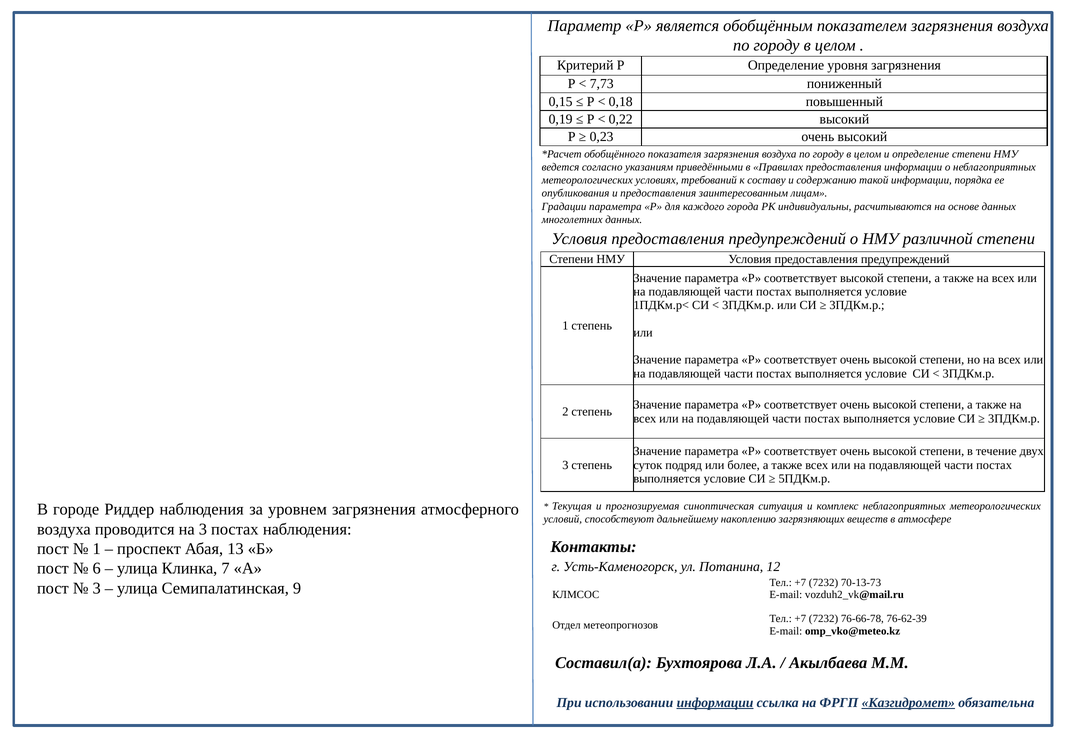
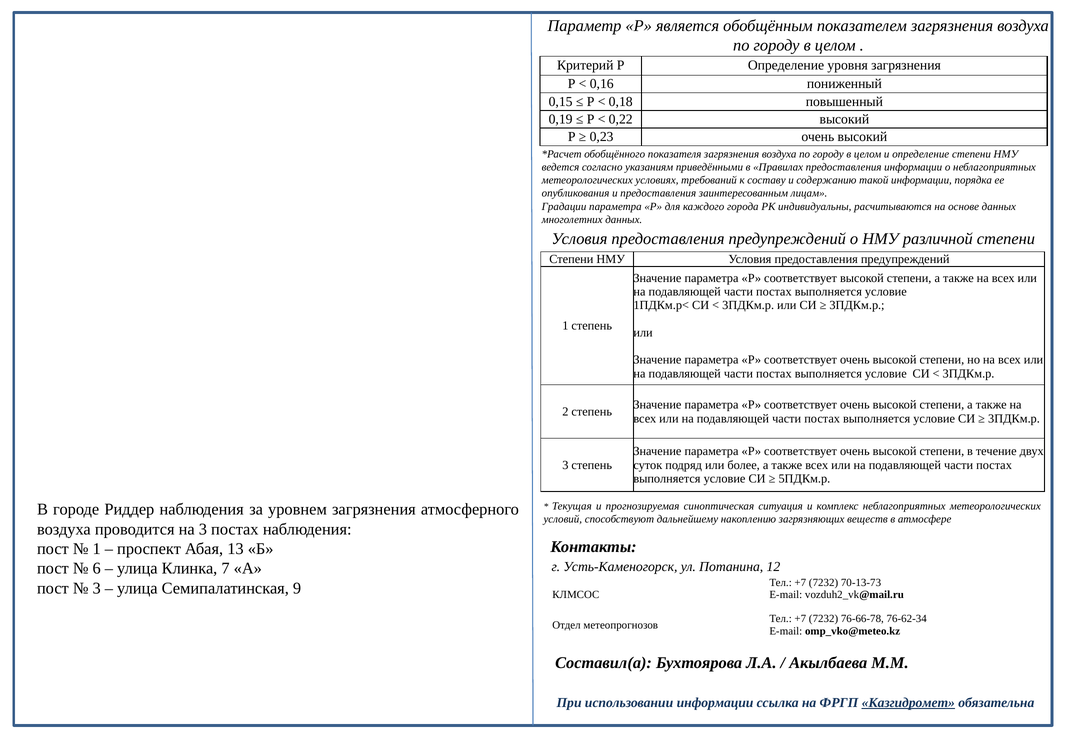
7,73: 7,73 -> 0,16 (602, 84)
76-62-39: 76-62-39 -> 76-62-34 (907, 619)
информации underline: present -> none (715, 703)
